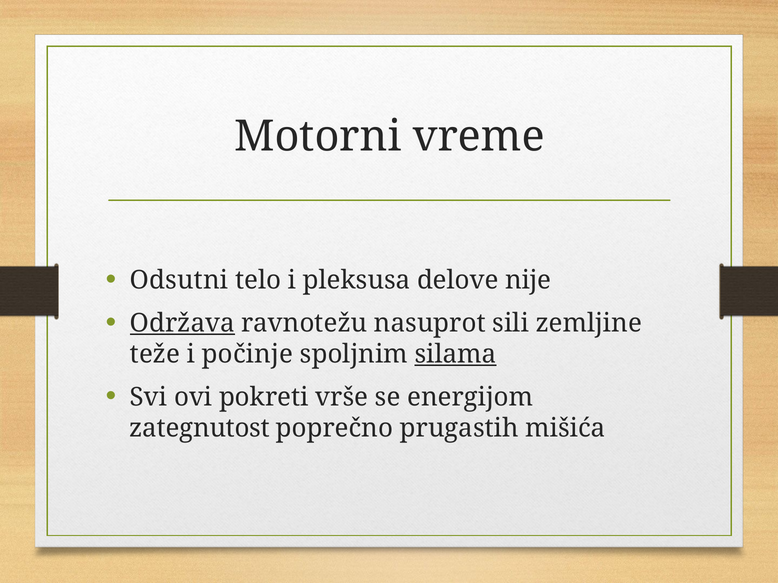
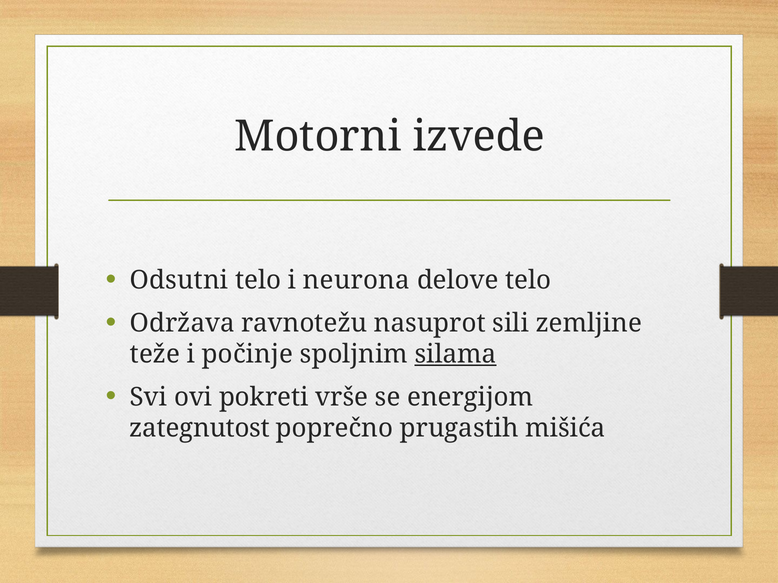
vreme: vreme -> izvede (479, 136)
pleksusa: pleksusa -> neurona (357, 281)
delove nije: nije -> telo (528, 281)
Održava underline: present -> none (182, 323)
